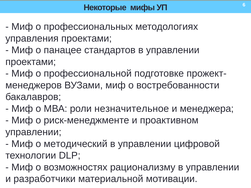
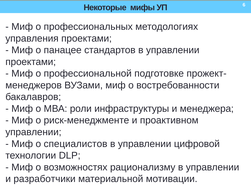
незначительное: незначительное -> инфраструктуры (132, 109)
методический: методический -> специалистов (76, 144)
